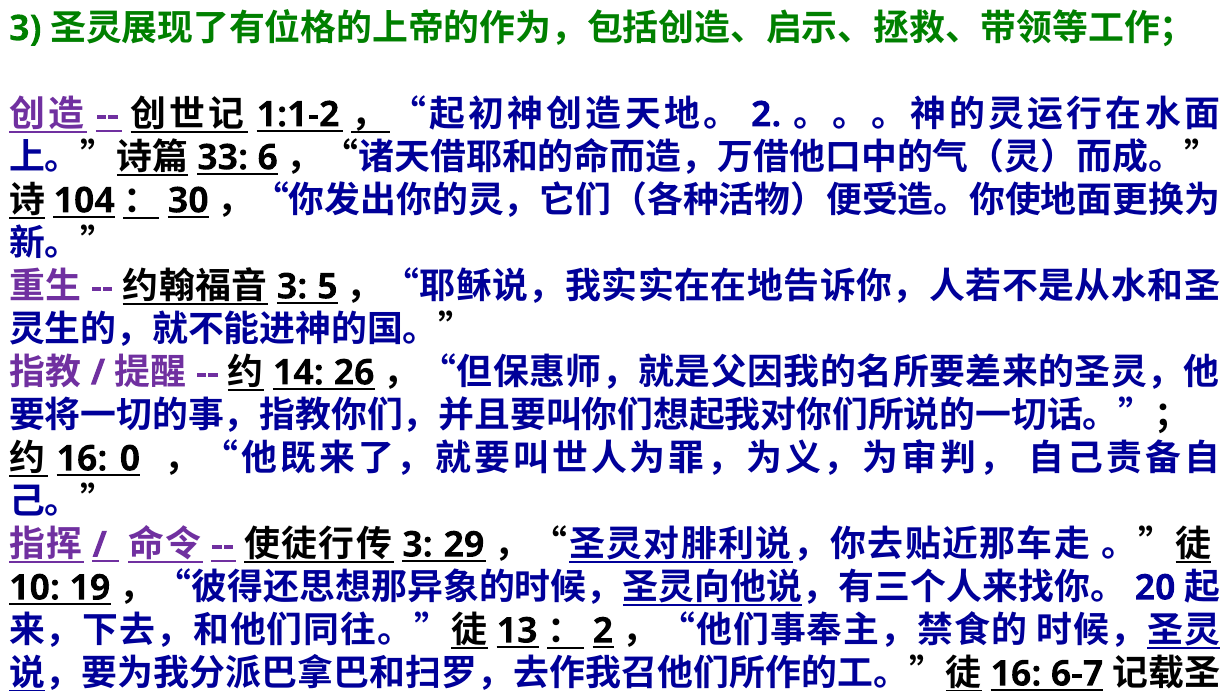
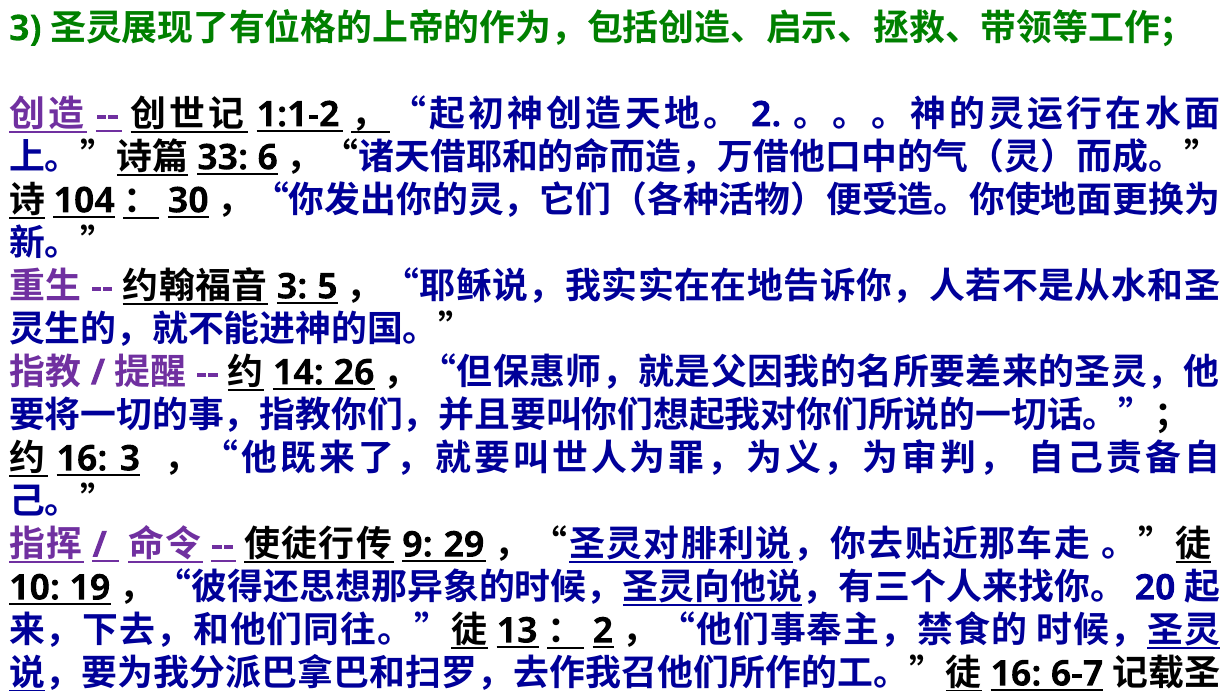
0: 0 -> 3 (130, 459)
3: 3 -> 9 (418, 545)
